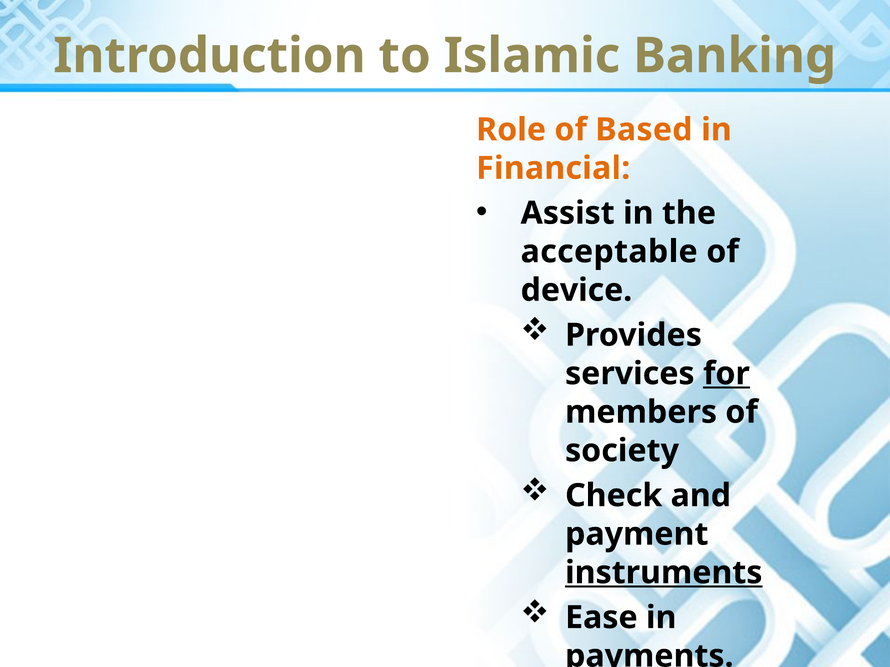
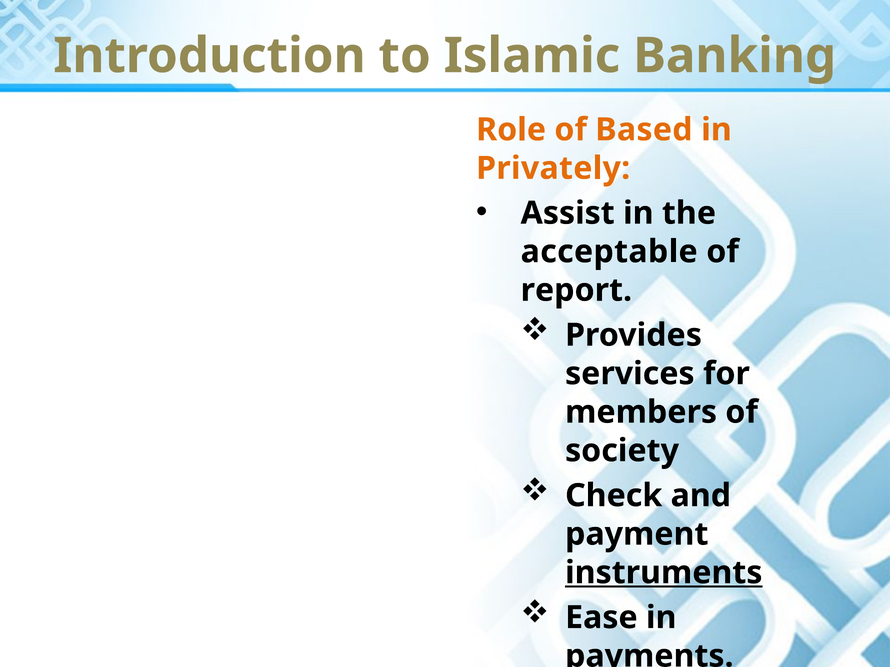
Financial: Financial -> Privately (553, 168)
device: device -> report (576, 290)
for underline: present -> none (726, 374)
